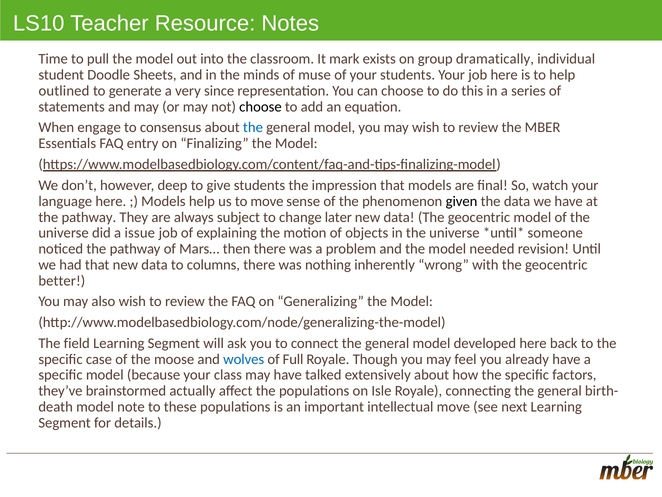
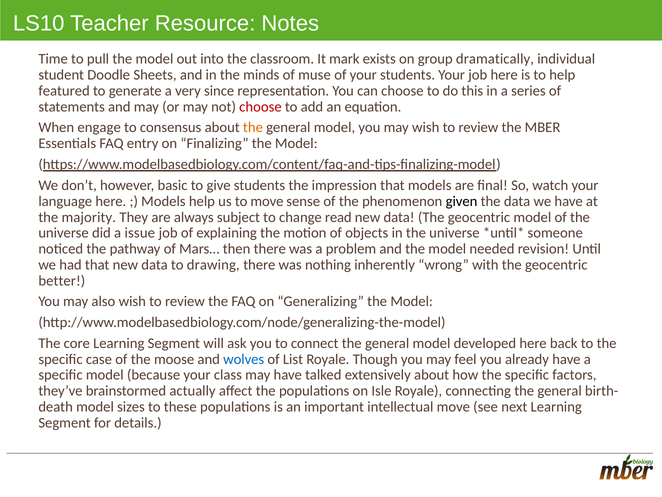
outlined: outlined -> featured (64, 91)
choose colour: black -> red (260, 107)
the colour: blue -> orange (253, 127)
deep: deep -> basic (173, 185)
pathway: pathway -> majority (89, 217)
later: later -> read (338, 217)
columns: columns -> drawing (213, 265)
field: field -> core (77, 343)
Full: Full -> List (293, 359)
note: note -> sizes (131, 406)
